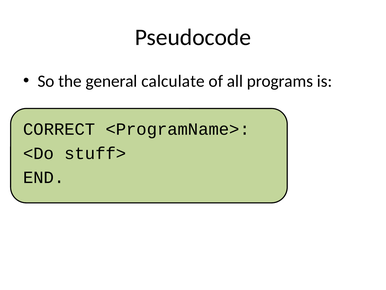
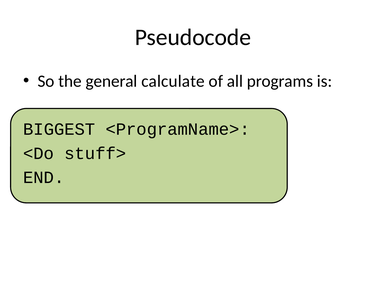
CORRECT: CORRECT -> BIGGEST (59, 129)
